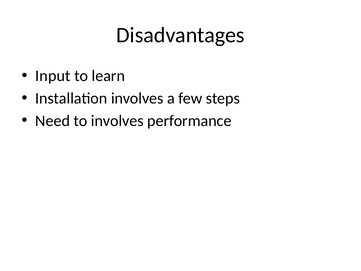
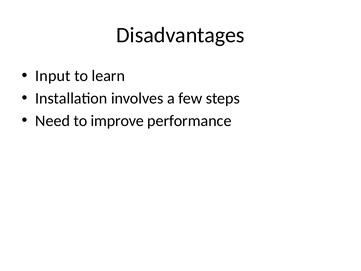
to involves: involves -> improve (117, 121)
